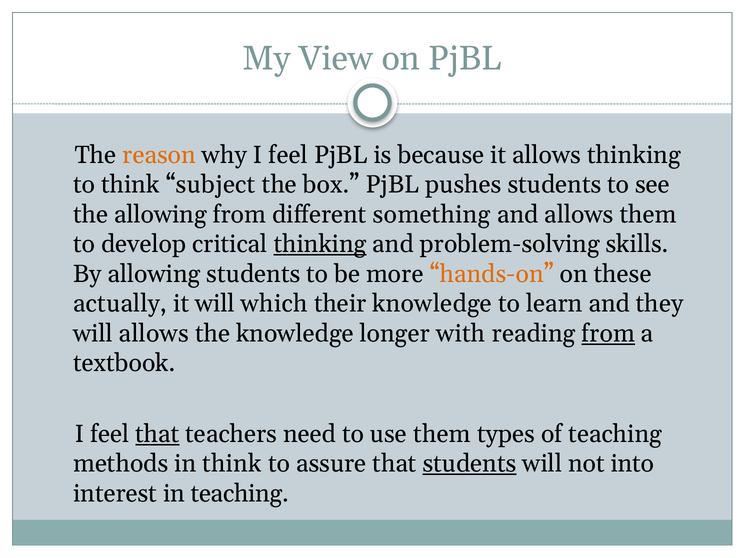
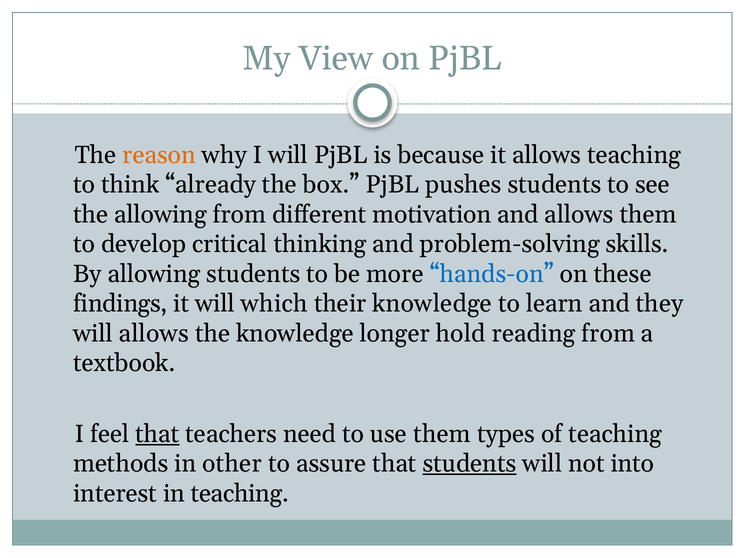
why I feel: feel -> will (288, 155)
allows thinking: thinking -> teaching (634, 155)
subject: subject -> already (211, 185)
something: something -> motivation (432, 215)
thinking underline: present -> none (320, 244)
hands-on colour: orange -> blue (492, 274)
actually: actually -> findings (120, 304)
with: with -> hold (461, 334)
from underline: present -> none (608, 334)
in think: think -> other (232, 464)
